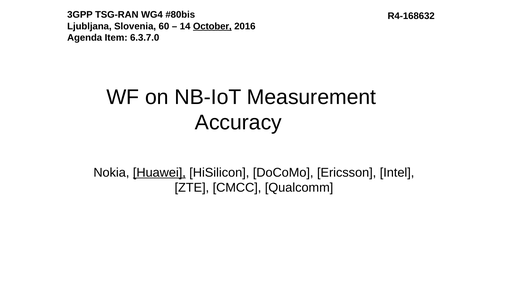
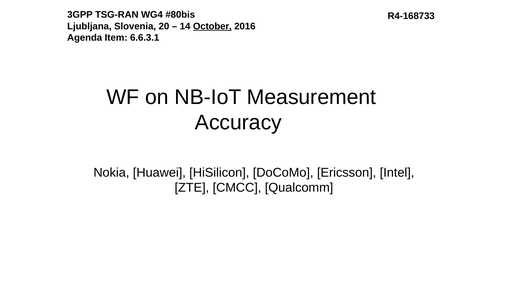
R4-168632: R4-168632 -> R4-168733 (411, 16)
60: 60 -> 20 (164, 26)
6.3.7.0: 6.3.7.0 -> 6.6.3.1 (145, 38)
Huawei underline: present -> none (159, 172)
